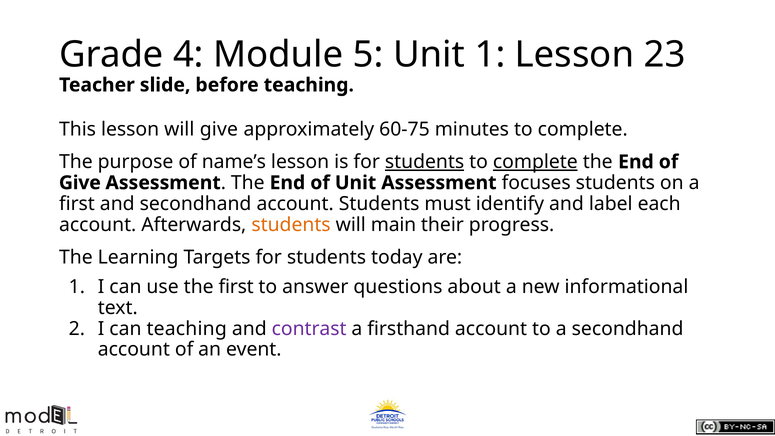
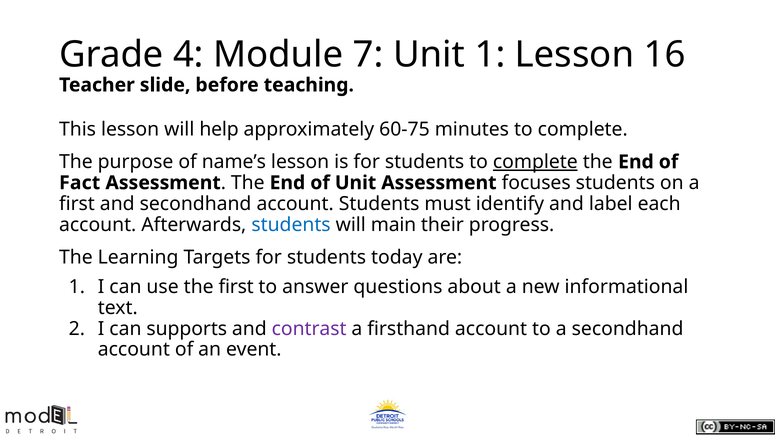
5: 5 -> 7 (368, 55)
23: 23 -> 16 (665, 55)
will give: give -> help (219, 129)
students underline: present -> none (425, 162)
Give: Give -> Fact (80, 183)
students colour: orange -> blue (291, 225)
can teaching: teaching -> supports (187, 329)
